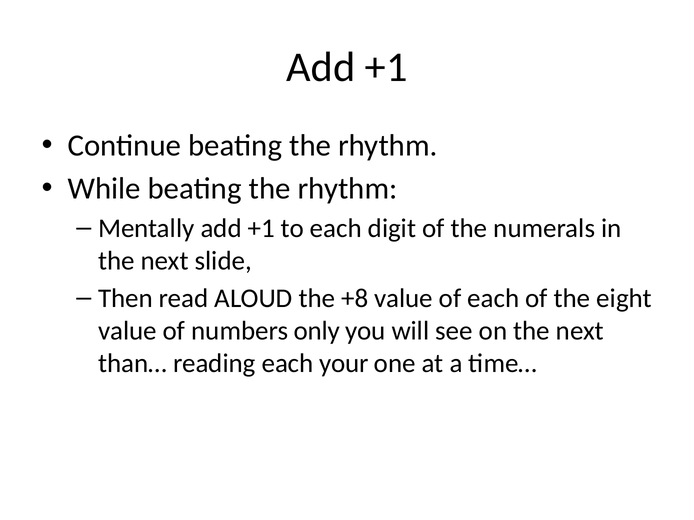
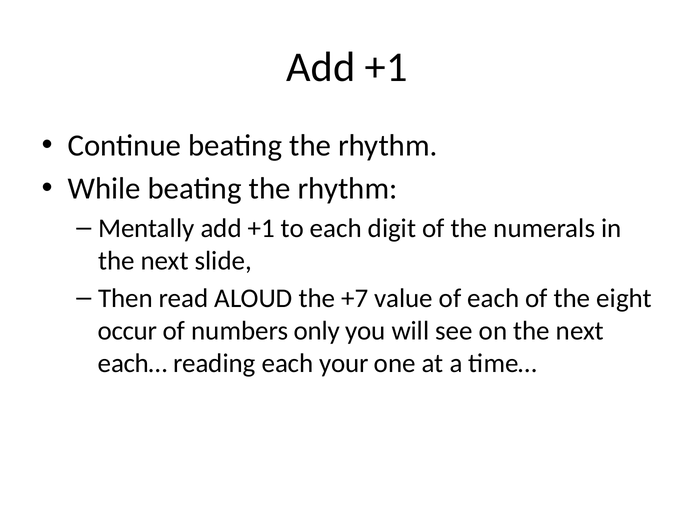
+8: +8 -> +7 (355, 299)
value: value -> occur (128, 331)
than…: than… -> each… (133, 364)
